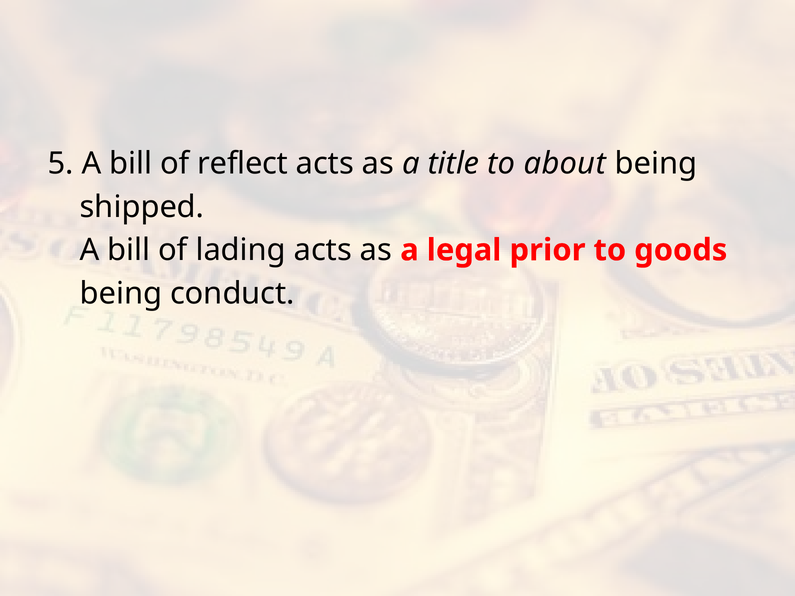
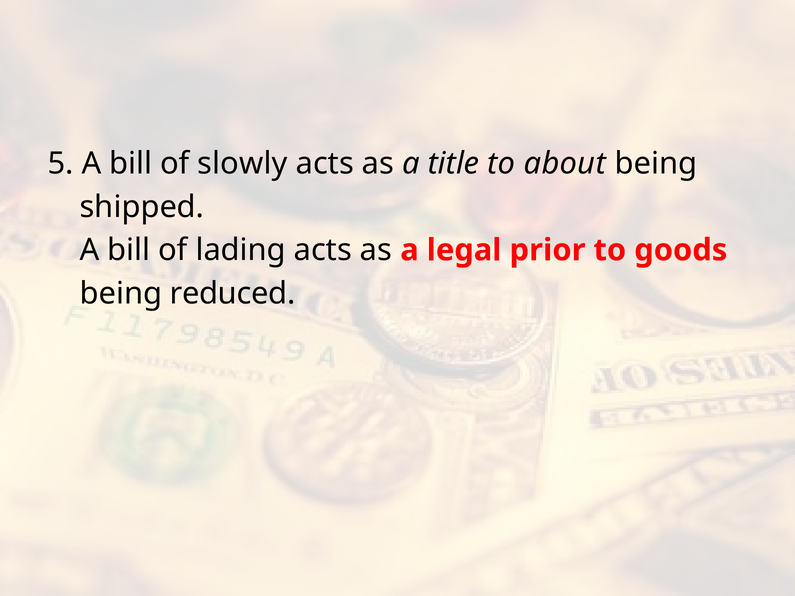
reflect: reflect -> slowly (243, 164)
conduct: conduct -> reduced (232, 293)
